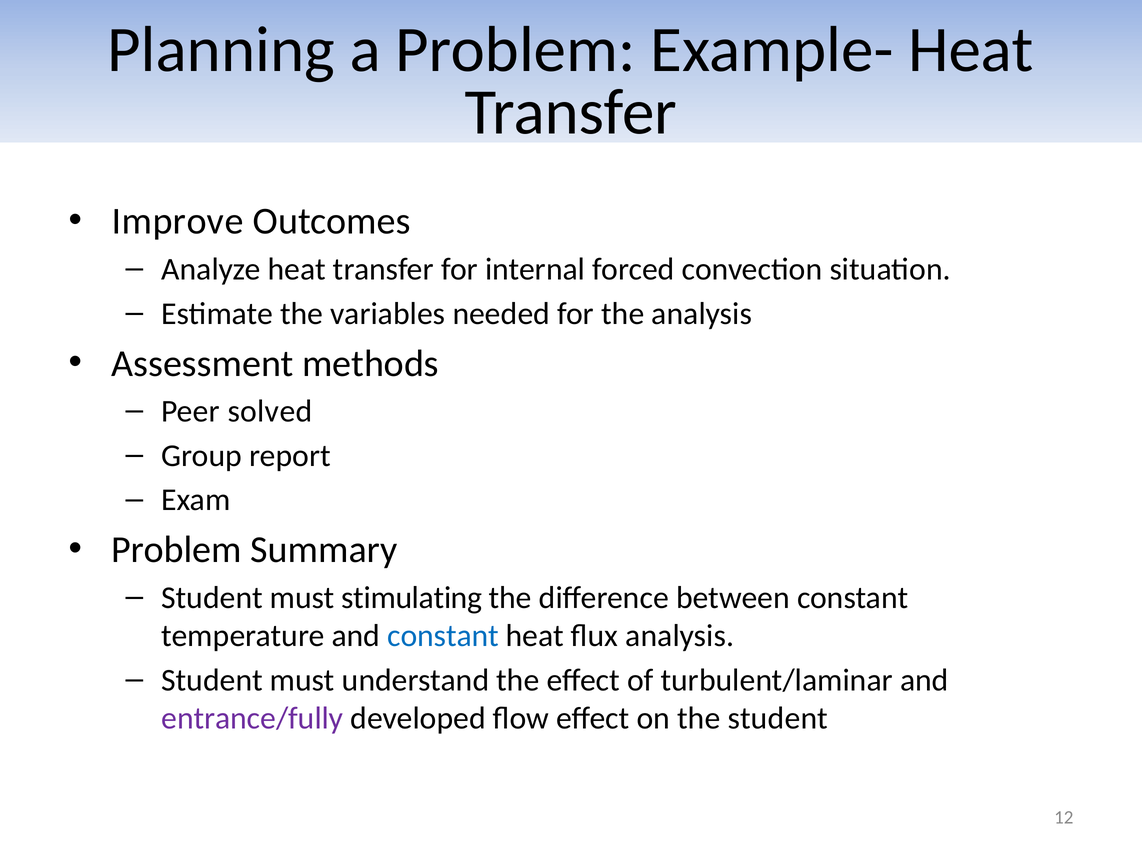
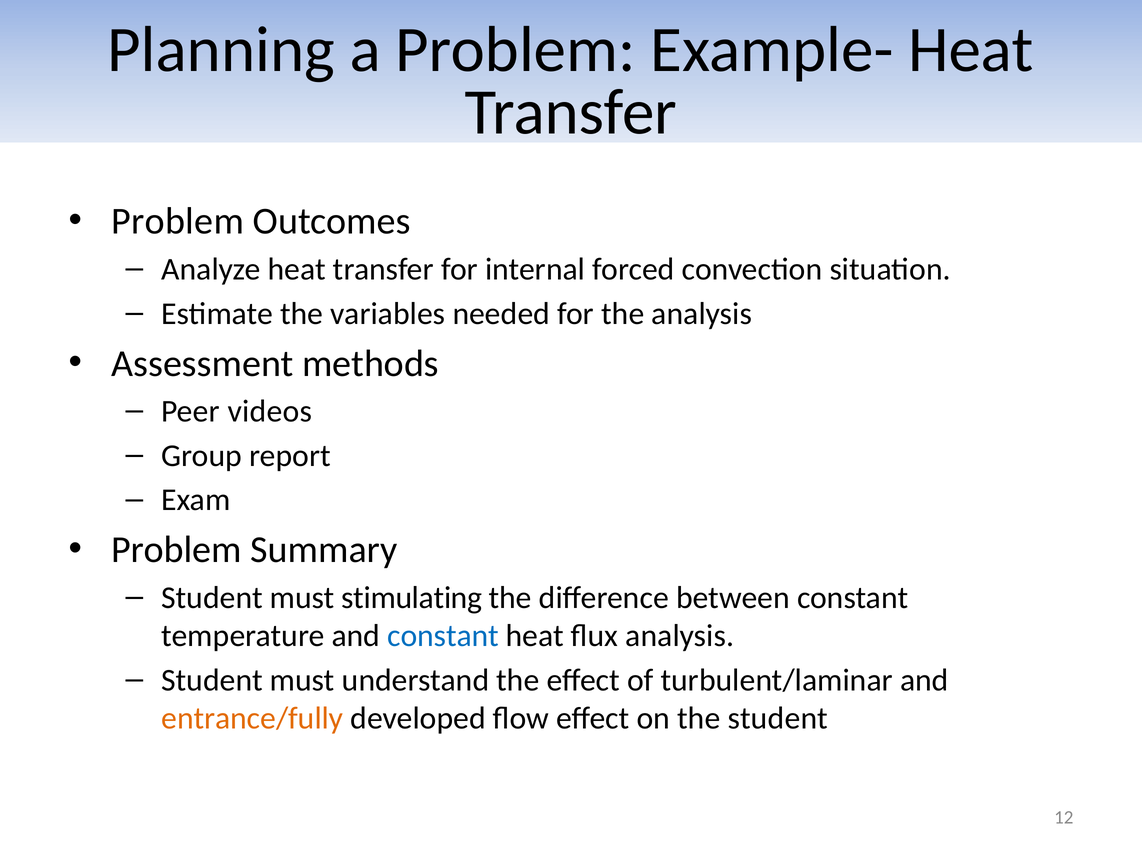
Improve: Improve -> Problem (178, 222)
solved: solved -> videos (270, 411)
entrance/fully colour: purple -> orange (252, 719)
